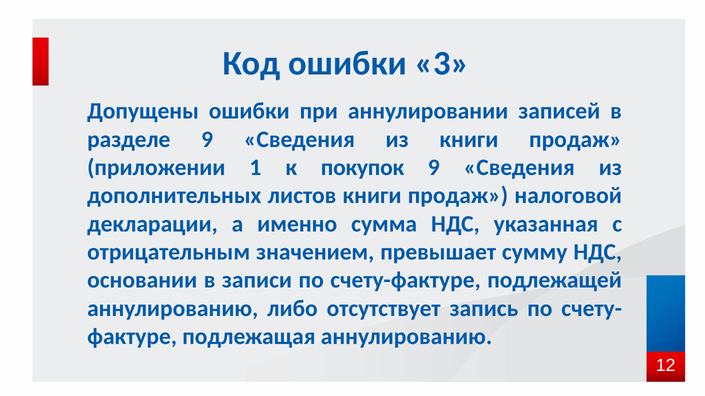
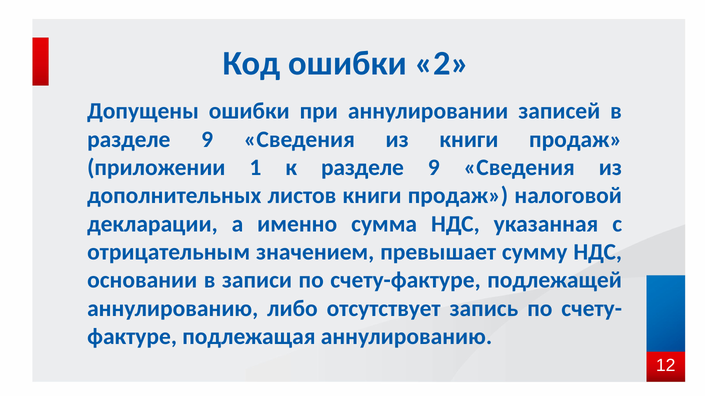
3: 3 -> 2 (442, 63)
к покупок: покупок -> разделе (362, 168)
